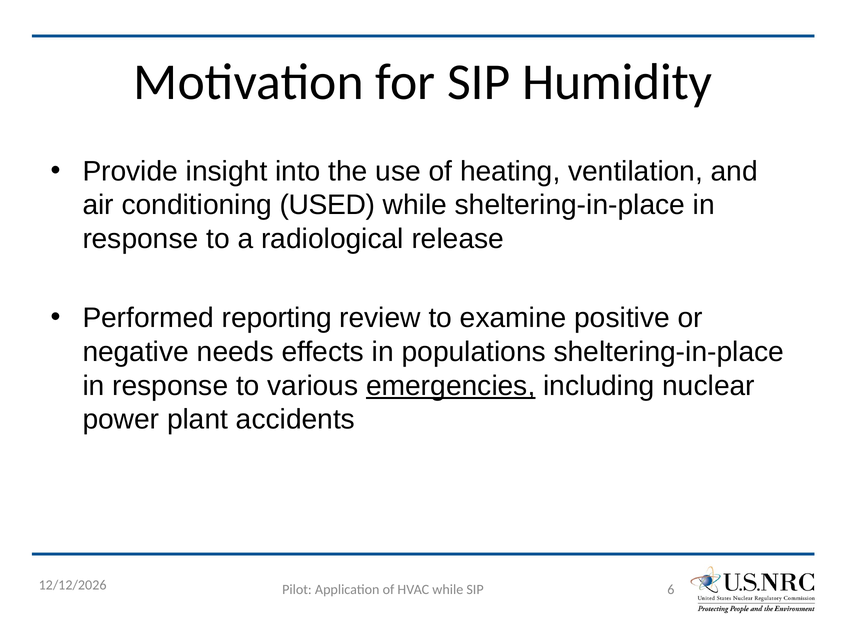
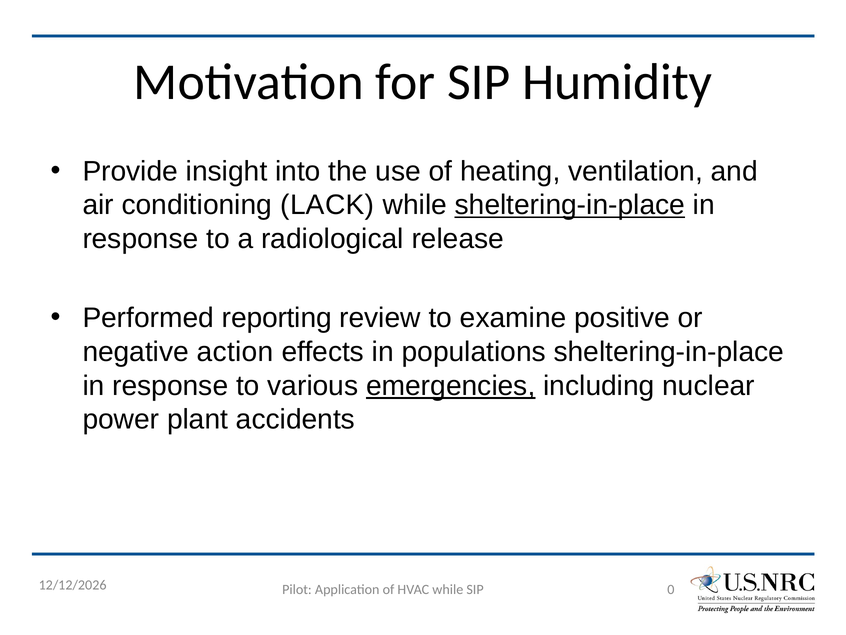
USED: USED -> LACK (327, 205)
sheltering-in-place underline: none -> present (570, 205)
needs: needs -> action (235, 352)
6: 6 -> 0 (671, 589)
